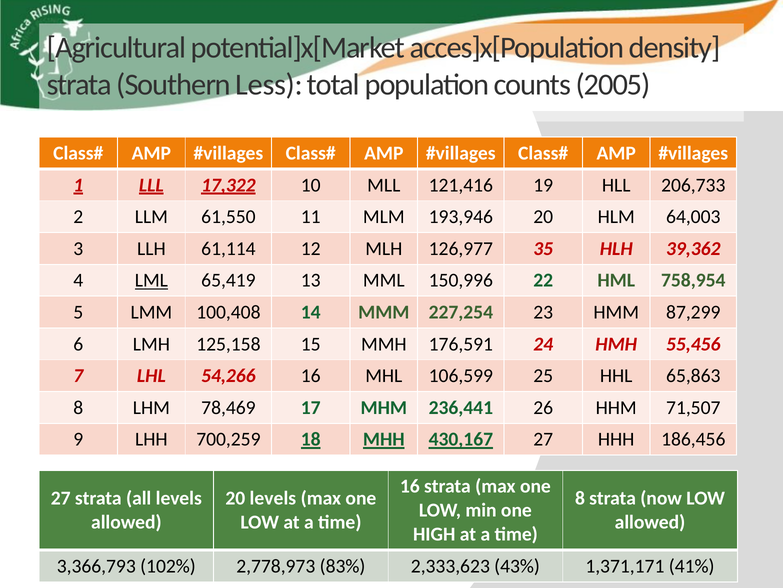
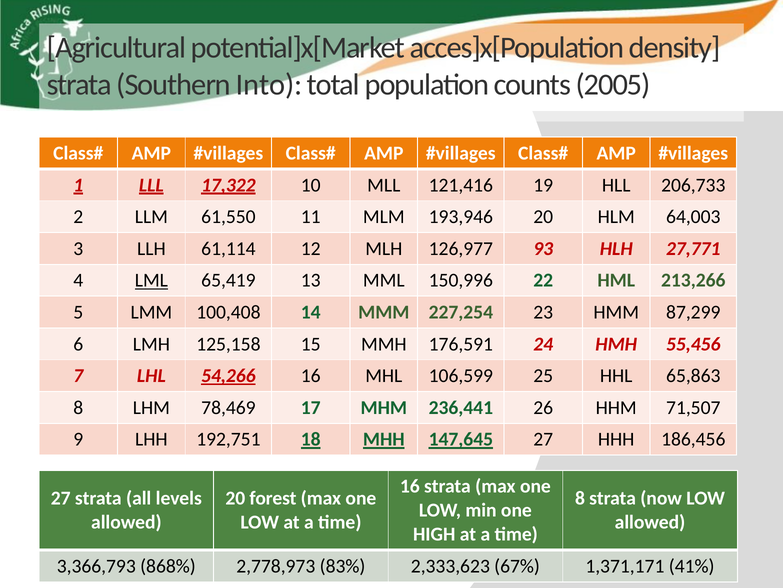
Less: Less -> Into (269, 84)
35: 35 -> 93 (543, 248)
39,362: 39,362 -> 27,771 (693, 248)
758,954: 758,954 -> 213,266 (693, 280)
54,266 underline: none -> present (228, 375)
700,259: 700,259 -> 192,751 (228, 439)
430,167: 430,167 -> 147,645 (461, 439)
20 levels: levels -> forest (273, 498)
102%: 102% -> 868% (168, 565)
43%: 43% -> 67% (517, 565)
